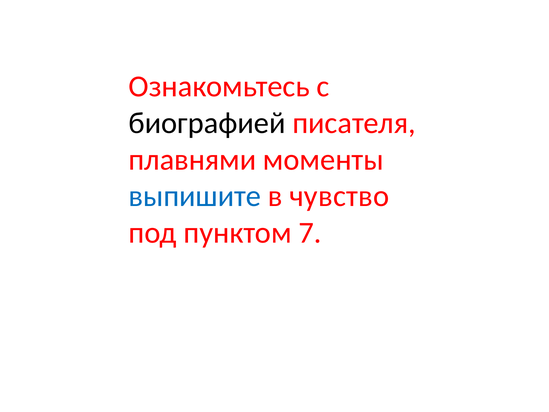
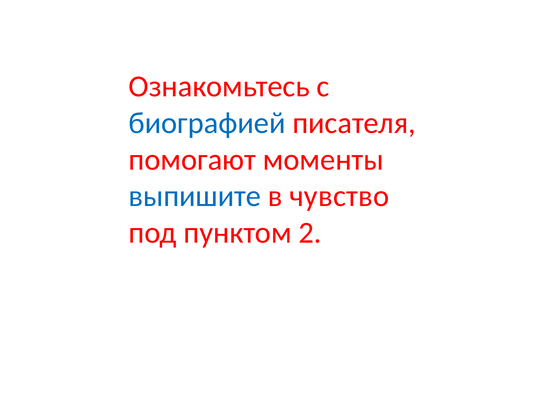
биографией colour: black -> blue (207, 123)
плавнями: плавнями -> помогают (192, 160)
7: 7 -> 2 (310, 233)
